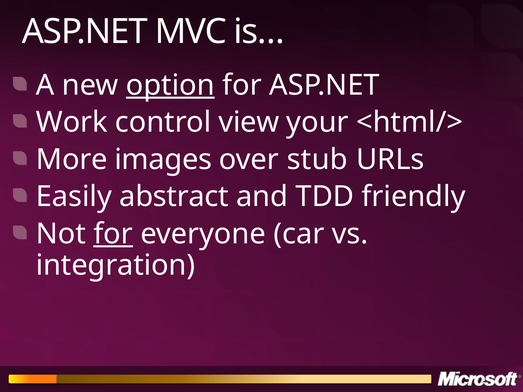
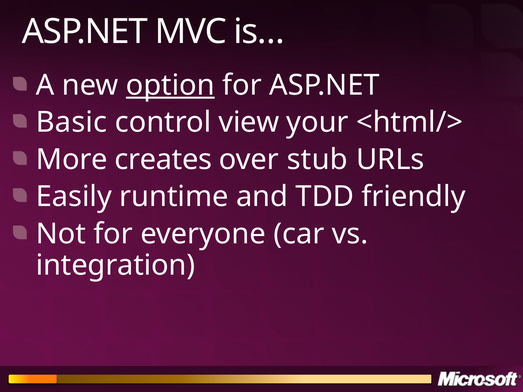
Work: Work -> Basic (71, 122)
images: images -> creates (163, 160)
abstract: abstract -> runtime (174, 197)
for underline: present -> none (113, 234)
